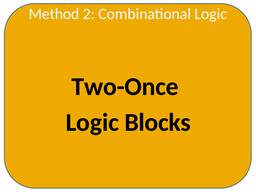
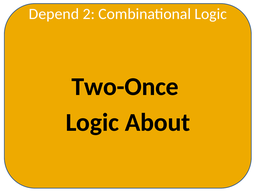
Method: Method -> Depend (54, 14)
Blocks: Blocks -> About (157, 123)
